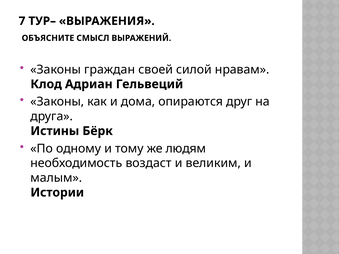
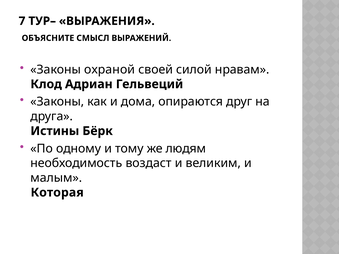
граждан: граждан -> охраной (110, 70)
Истории: Истории -> Которая (57, 193)
